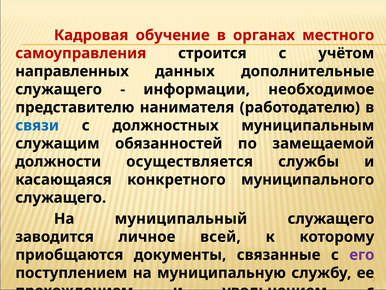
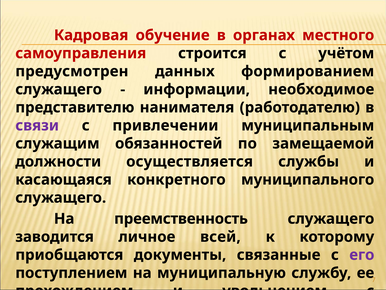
направленных: направленных -> предусмотрен (72, 71)
дополнительные: дополнительные -> формированием (308, 71)
связи colour: blue -> purple (37, 125)
должностных: должностных -> привлечении (165, 125)
муниципальный: муниципальный -> преемственность (181, 218)
